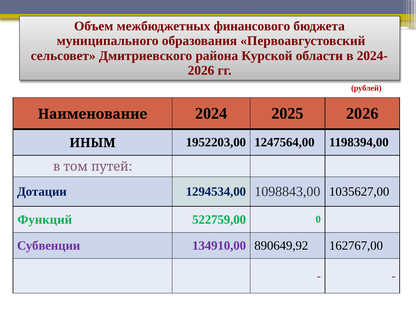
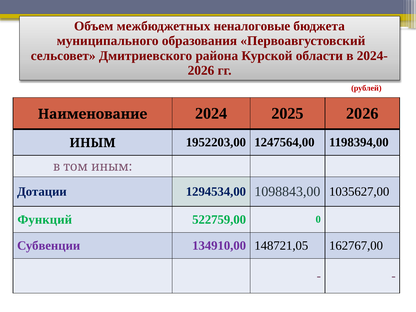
финансового: финансового -> неналоговые (252, 26)
том путей: путей -> иным (112, 167)
890649,92: 890649,92 -> 148721,05 (281, 246)
